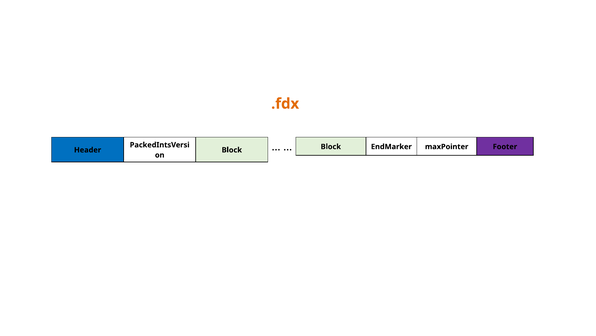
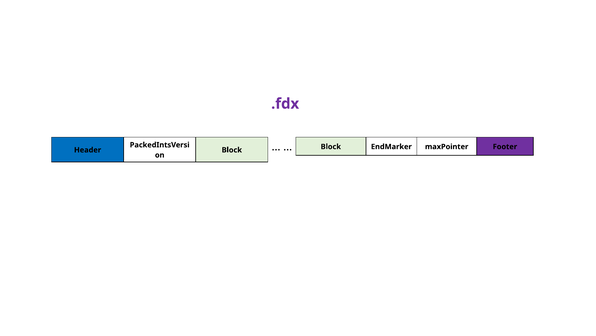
.fdx colour: orange -> purple (285, 104)
